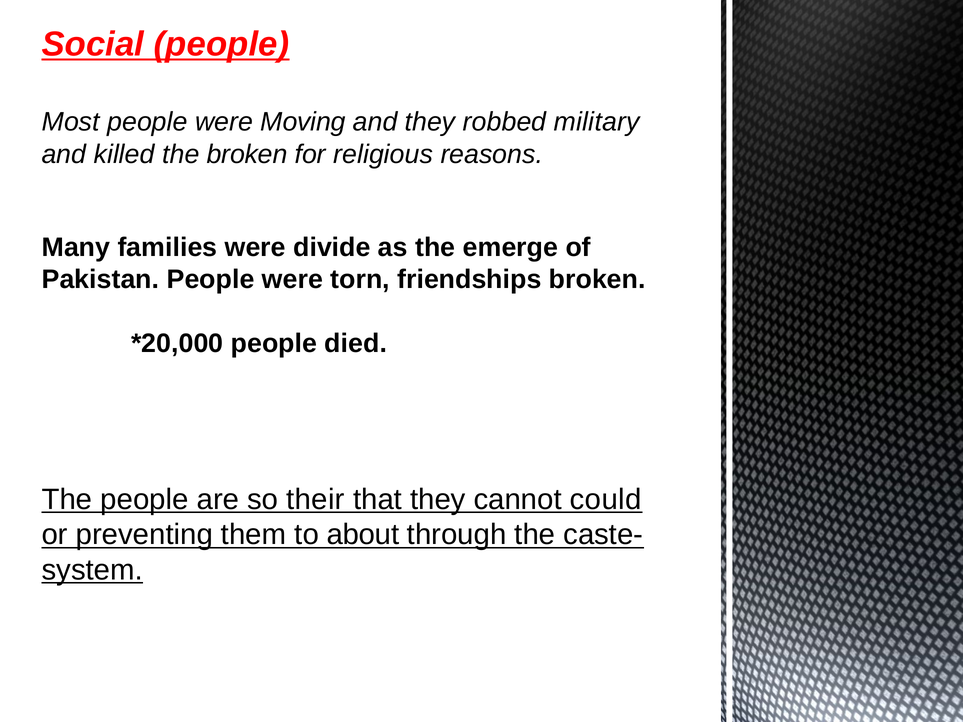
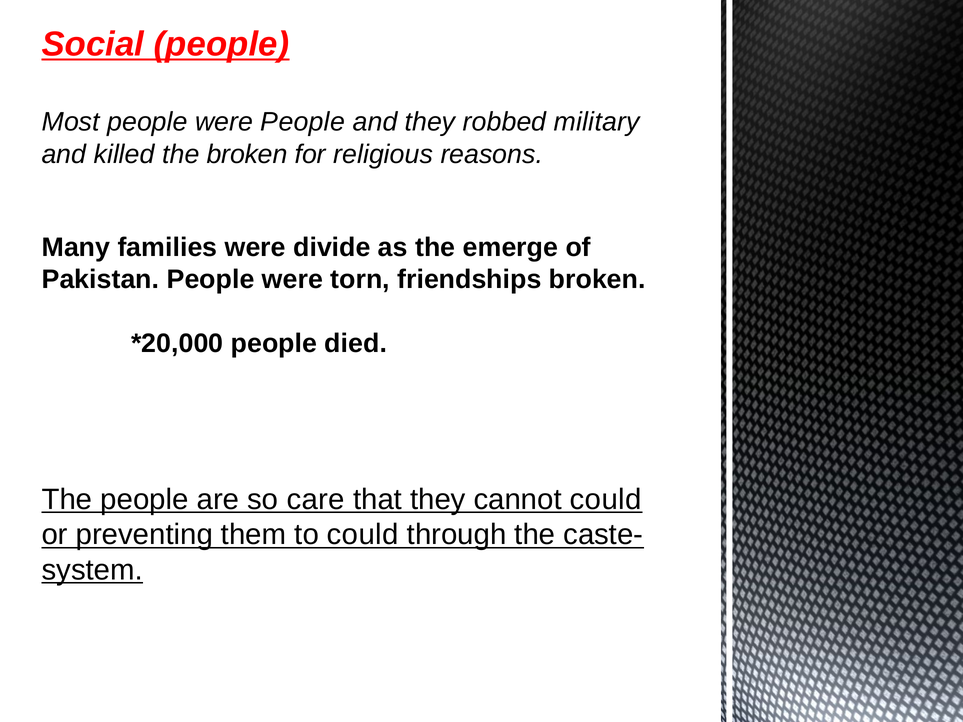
were Moving: Moving -> People (303, 122)
their: their -> care (316, 500)
to about: about -> could (363, 535)
